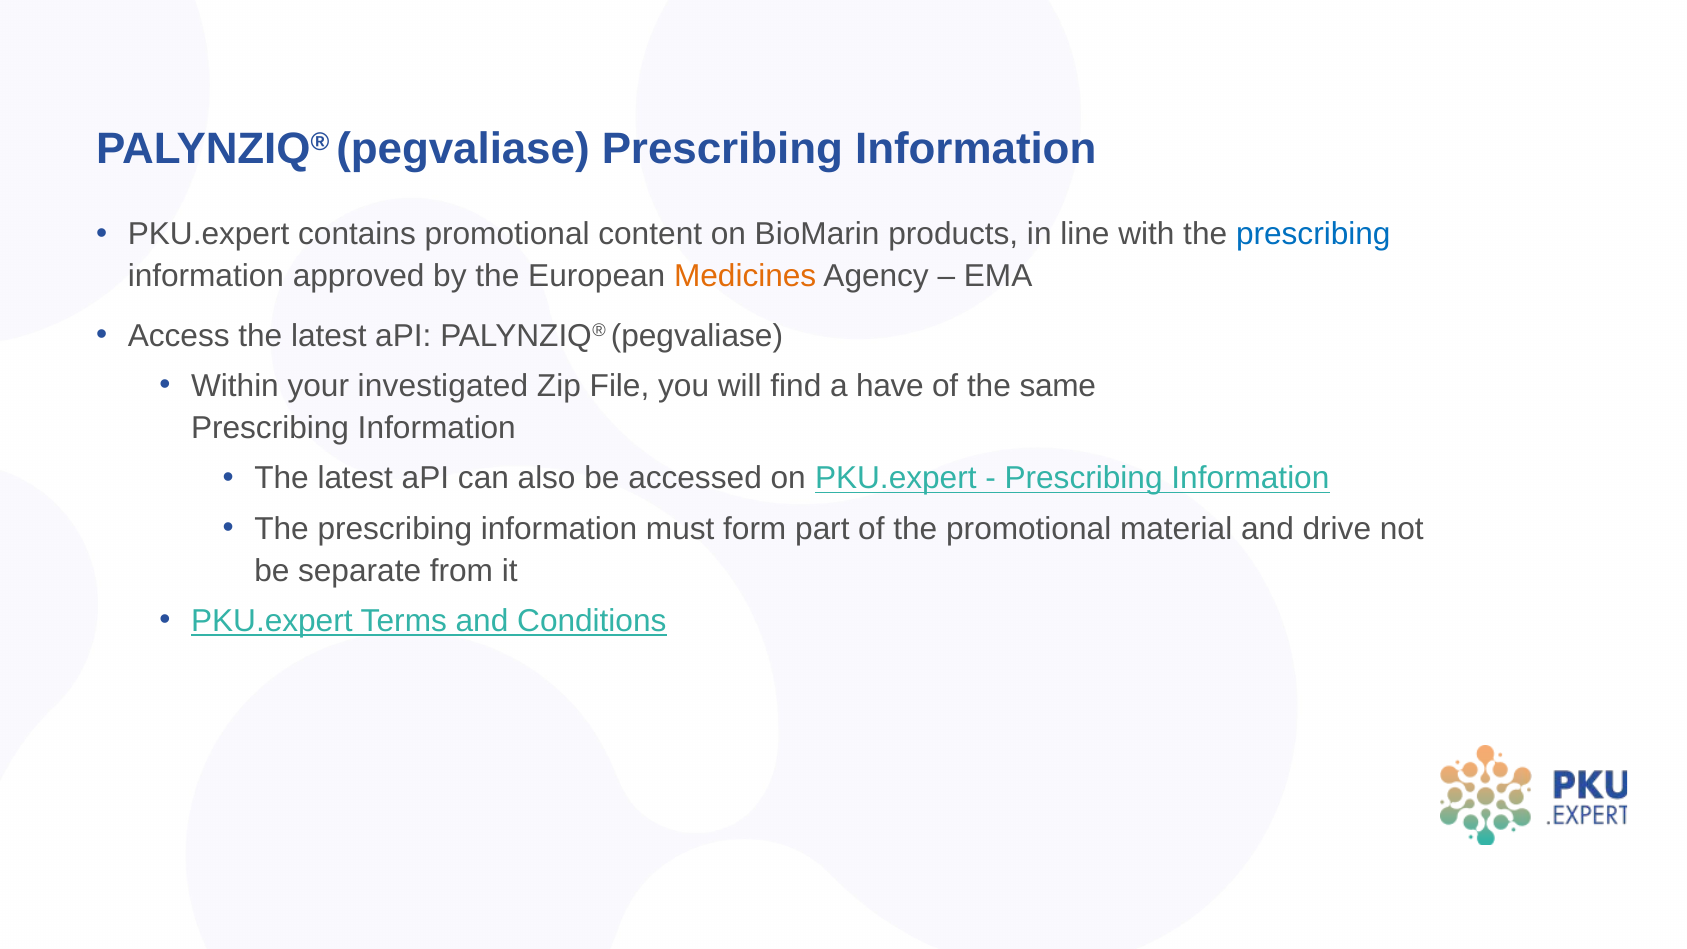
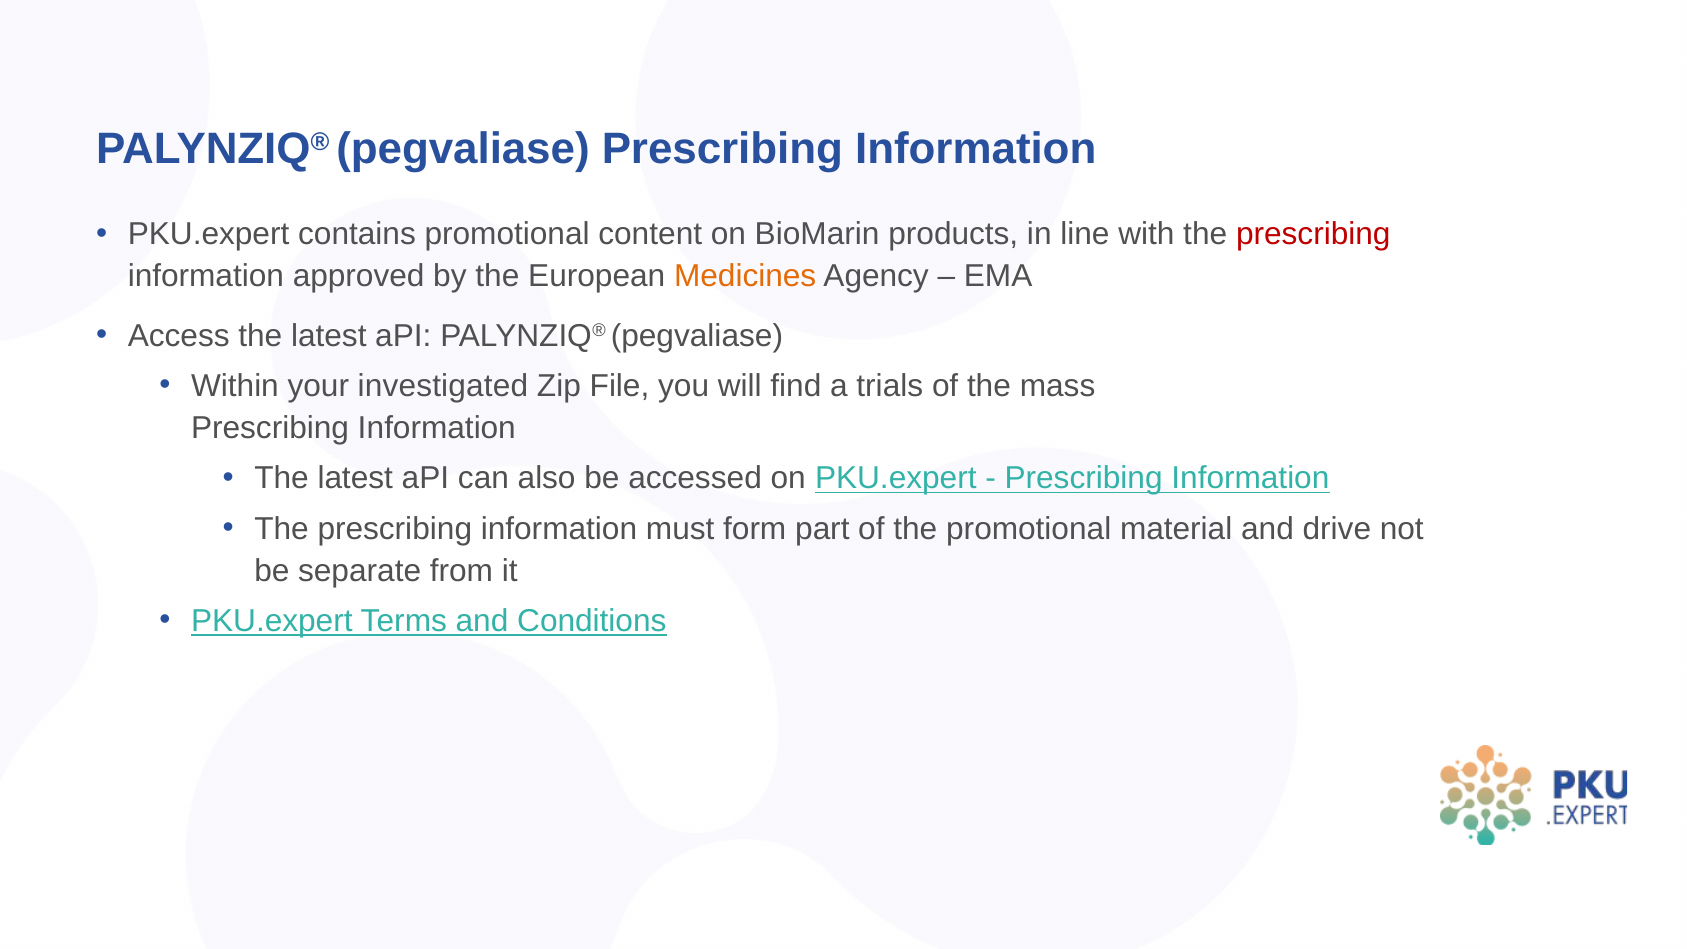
prescribing colour: blue -> red (1313, 235)
have: have -> trials (890, 386)
same: same -> mass (1058, 386)
